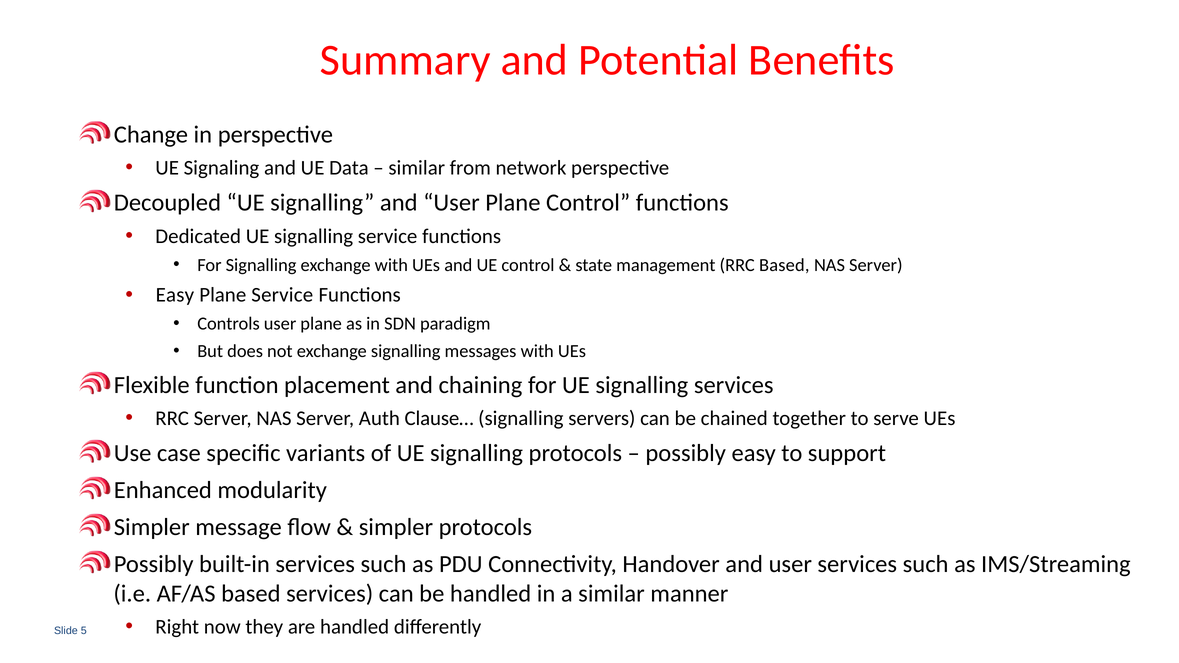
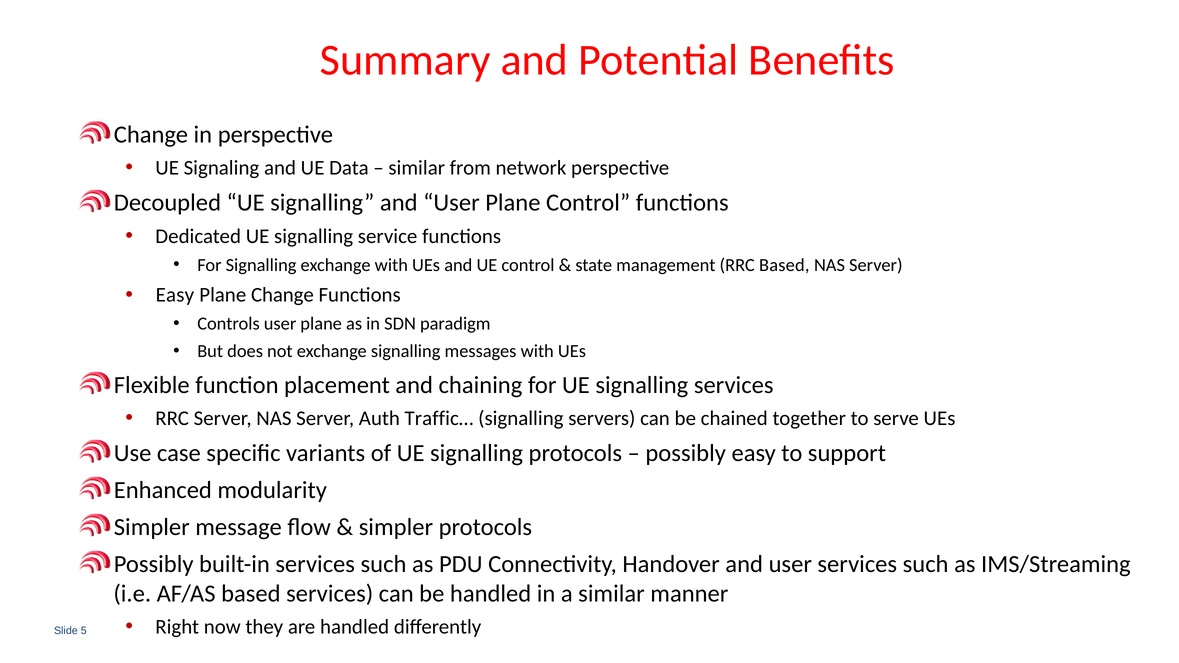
Plane Service: Service -> Change (282, 295)
Clause…: Clause… -> Traffic… (439, 418)
